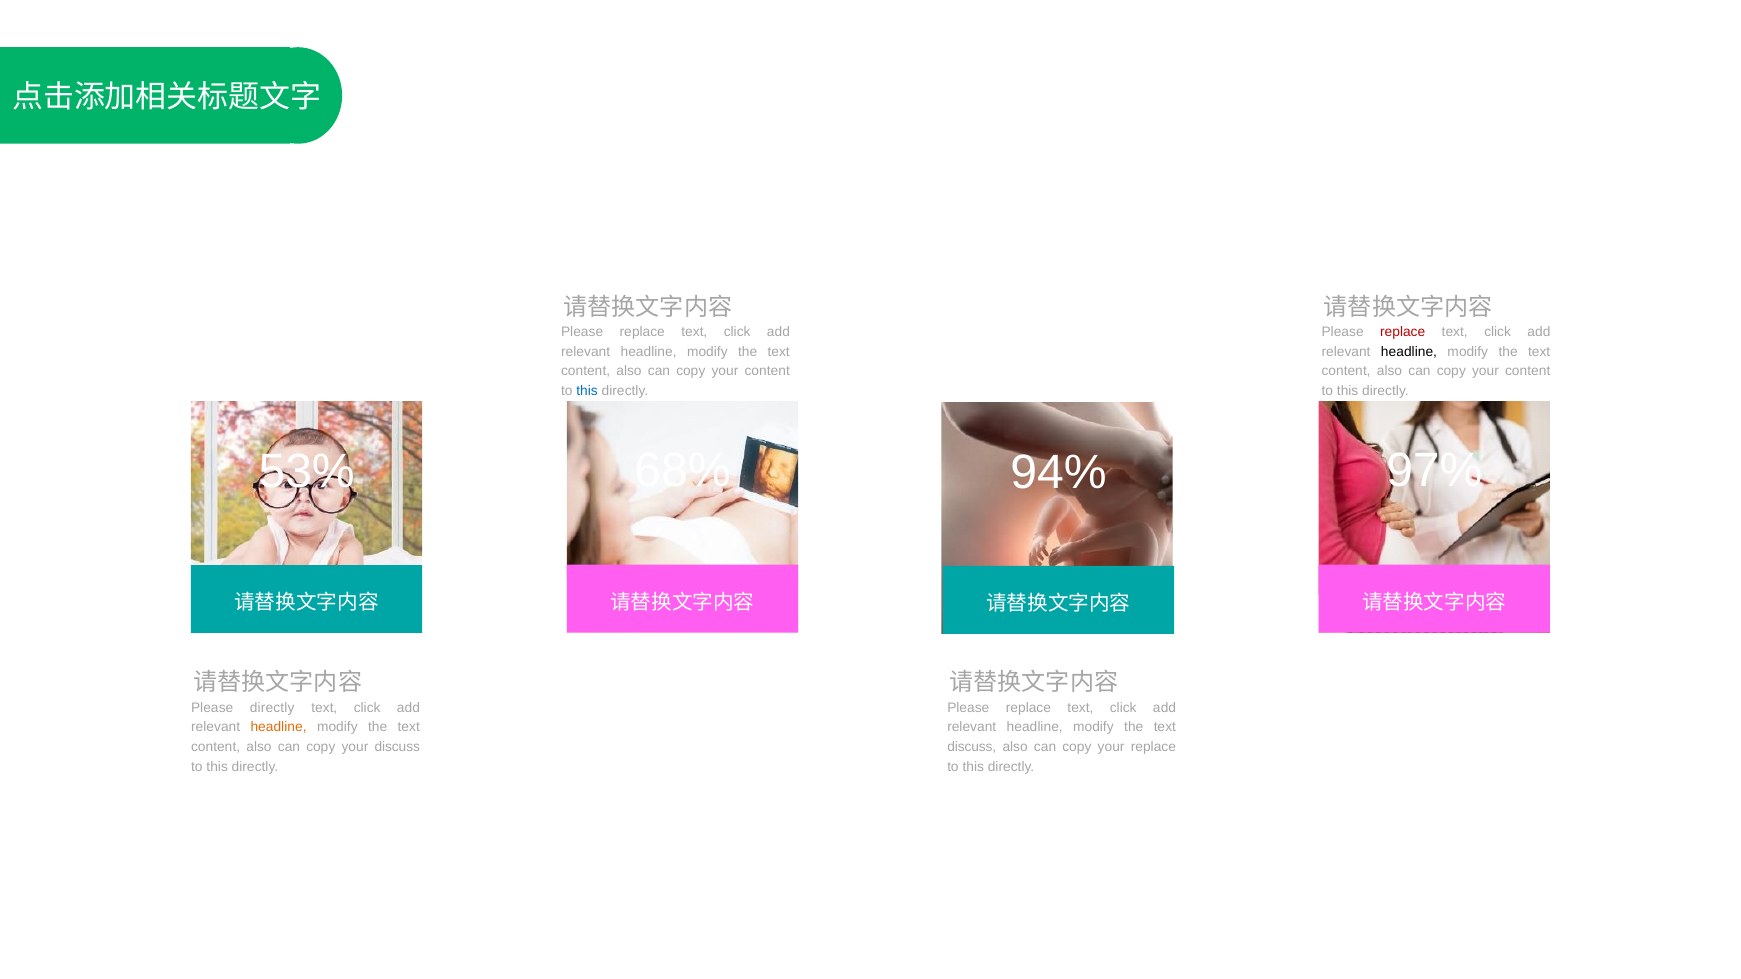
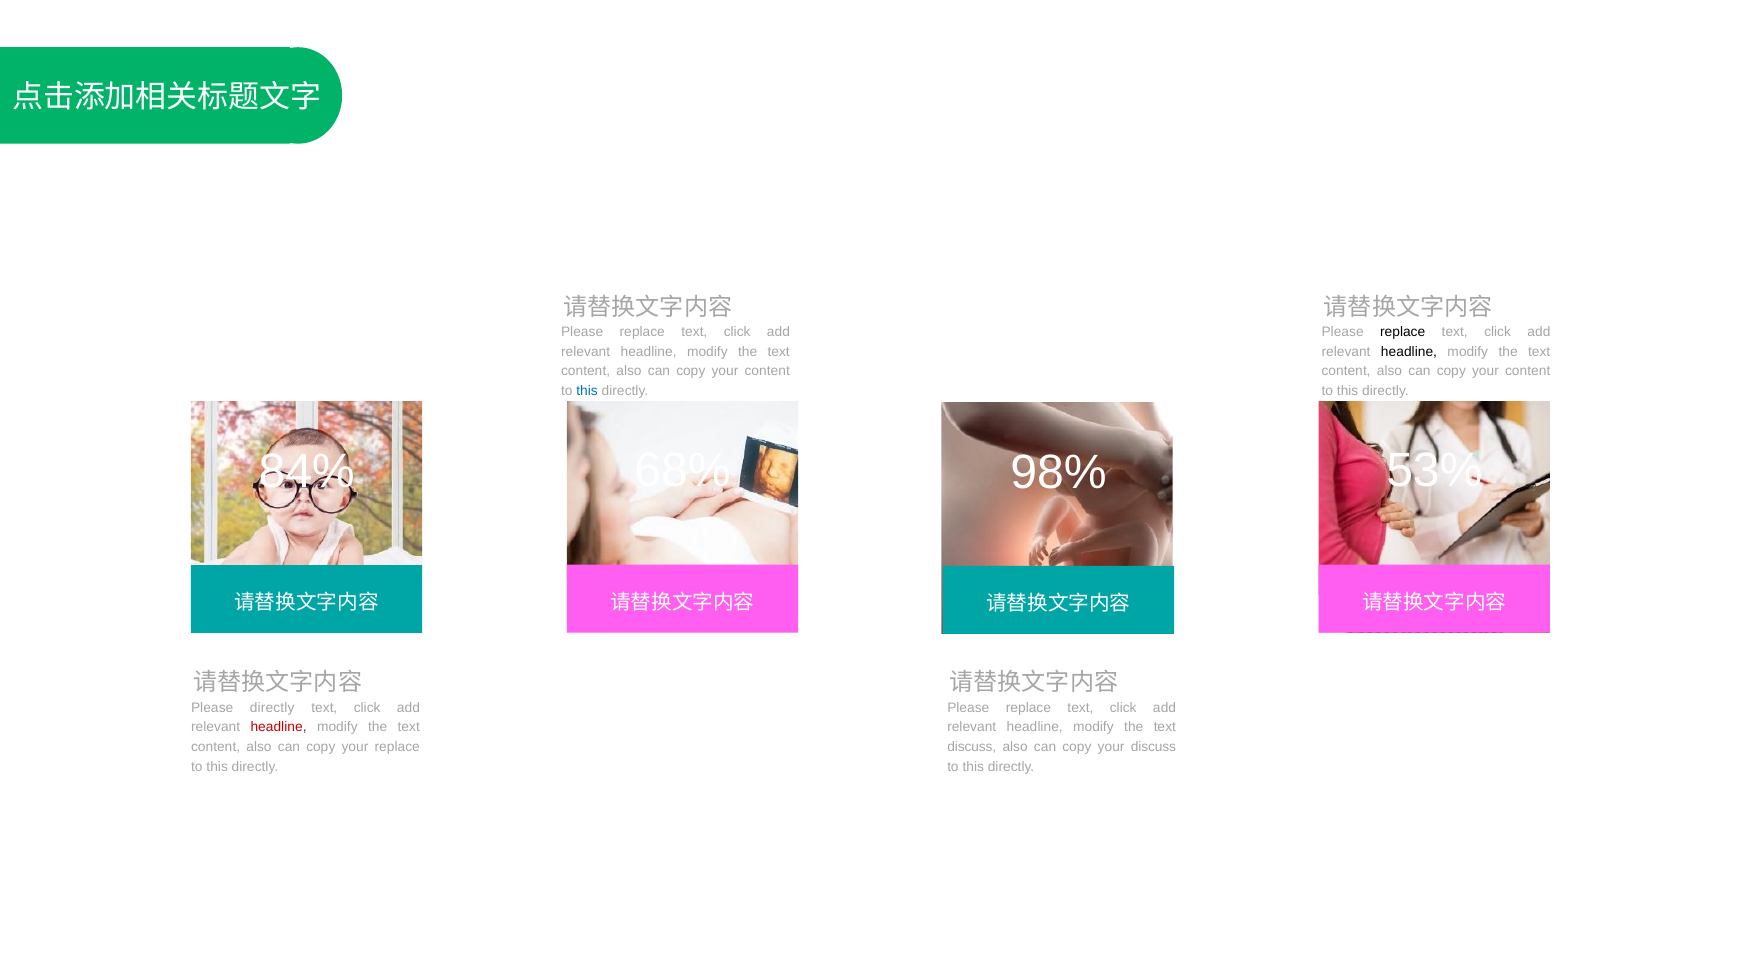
replace colour: red -> black (1403, 332)
97%: 97% -> 53% (1434, 471)
53%: 53% -> 84% (307, 472)
94%: 94% -> 98% (1058, 472)
headline colour: orange -> red (279, 727)
your discuss: discuss -> replace (397, 747)
your replace: replace -> discuss (1153, 747)
